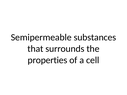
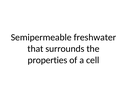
substances: substances -> freshwater (95, 37)
